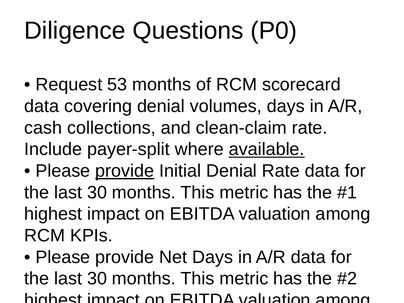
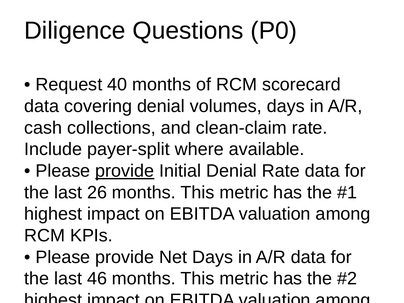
53: 53 -> 40 (117, 85)
available underline: present -> none (267, 149)
30: 30 -> 26 (97, 192)
30: 30 -> 46 (97, 279)
